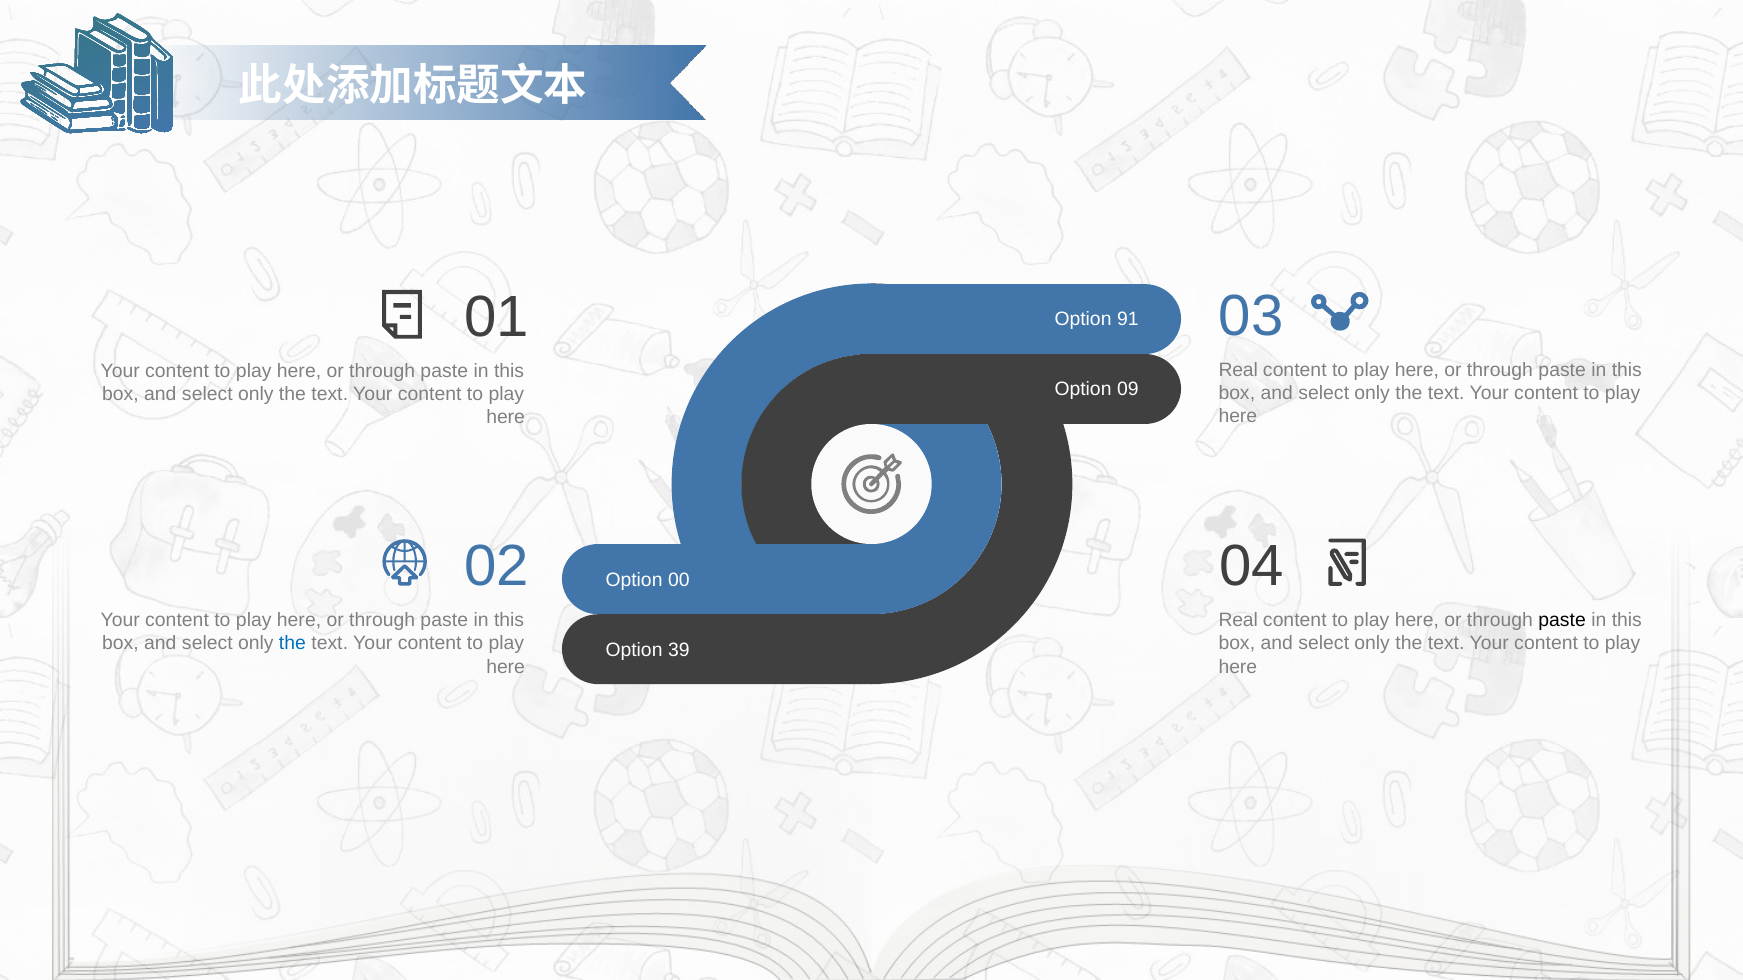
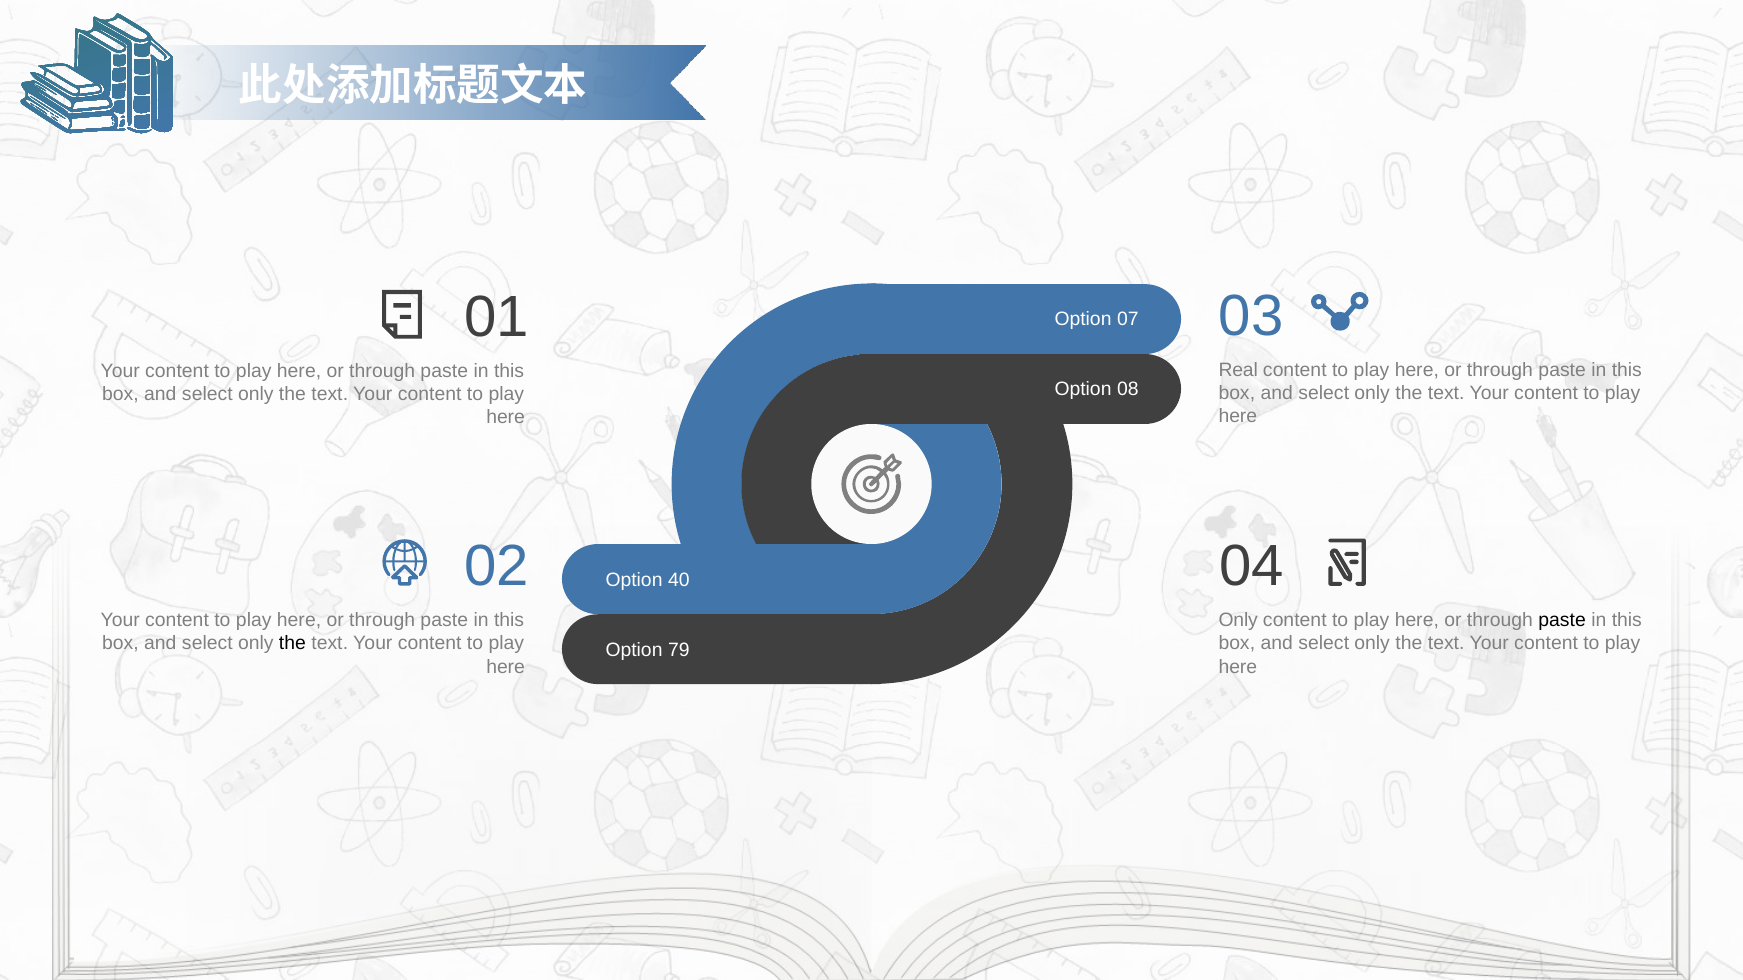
91: 91 -> 07 (1128, 319)
09: 09 -> 08 (1128, 389)
00: 00 -> 40 (679, 580)
Real: Real -> Only (1238, 620)
the colour: blue -> black (292, 644)
39: 39 -> 79 (679, 650)
